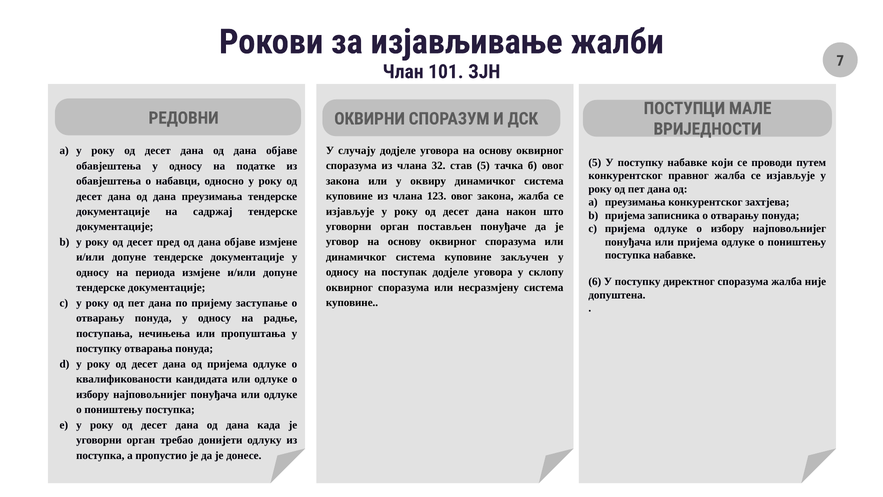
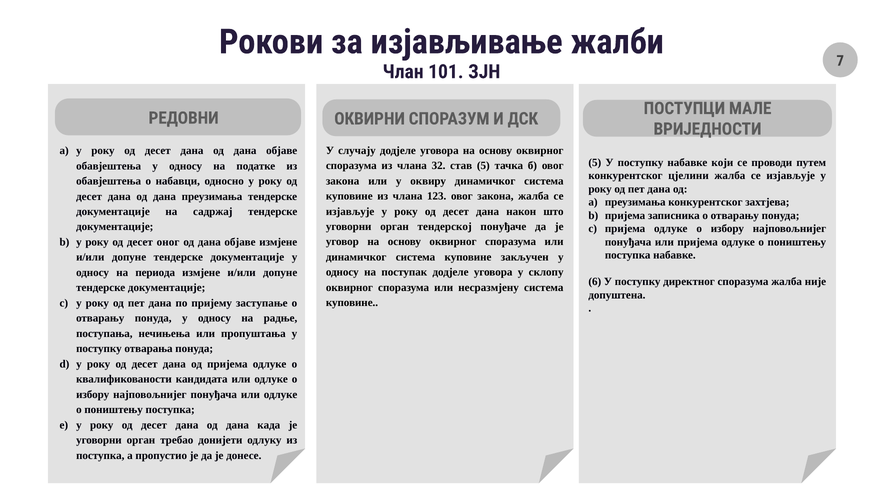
правног: правног -> цјелини (689, 176)
постављен: постављен -> тендерској (445, 226)
пред: пред -> оног (168, 242)
